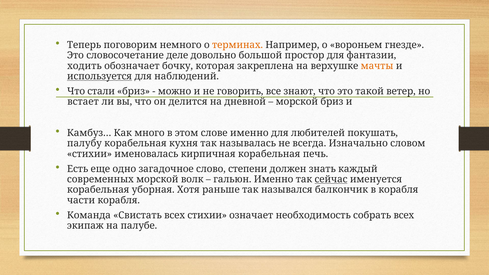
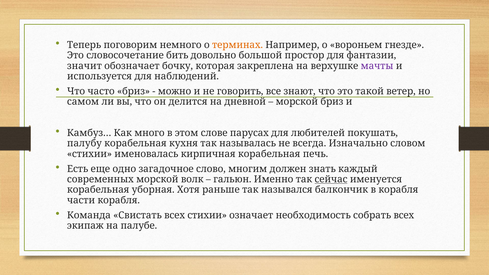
деле: деле -> бить (177, 55)
ходить: ходить -> значит (84, 66)
мачты colour: orange -> purple (377, 66)
используется underline: present -> none (100, 76)
стали: стали -> часто (101, 91)
встает: встает -> самом (83, 102)
слове именно: именно -> парусах (249, 133)
степени: степени -> многим (248, 169)
